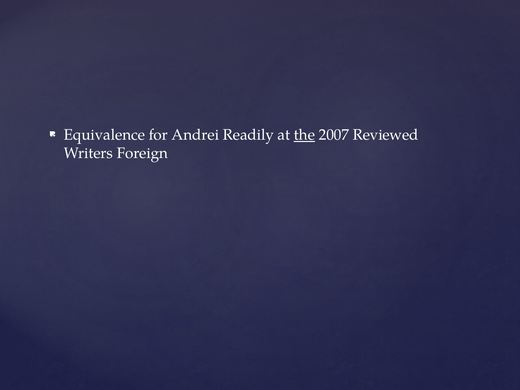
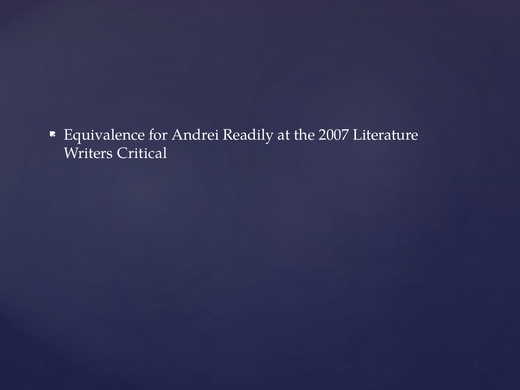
the underline: present -> none (304, 135)
Reviewed: Reviewed -> Literature (386, 135)
Foreign: Foreign -> Critical (142, 153)
